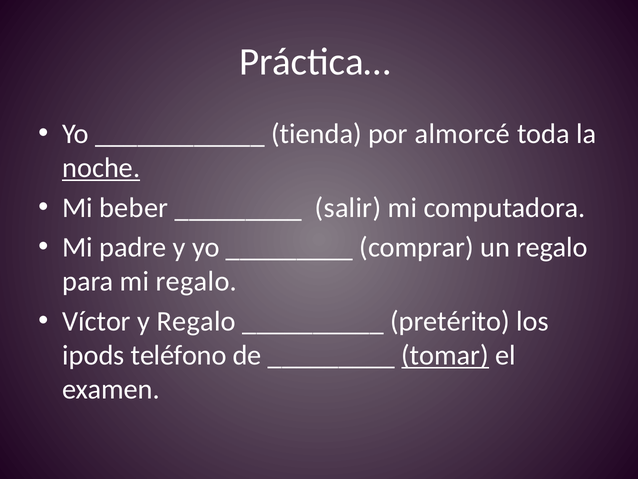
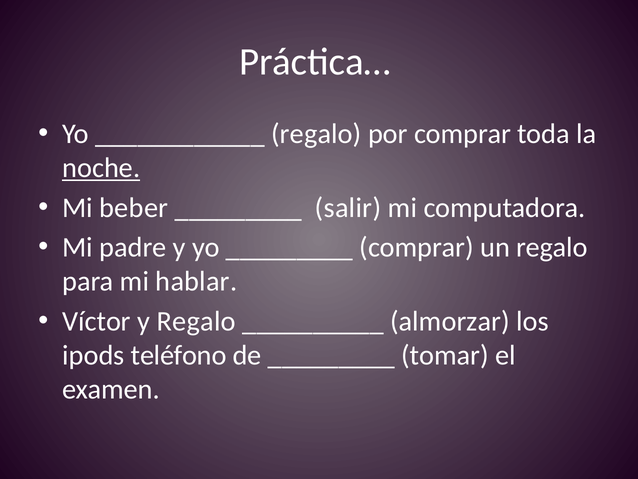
tienda: tienda -> regalo (316, 134)
por almorcé: almorcé -> comprar (463, 134)
mi regalo: regalo -> hablar (196, 281)
pretérito: pretérito -> almorzar (450, 321)
tomar underline: present -> none (445, 355)
